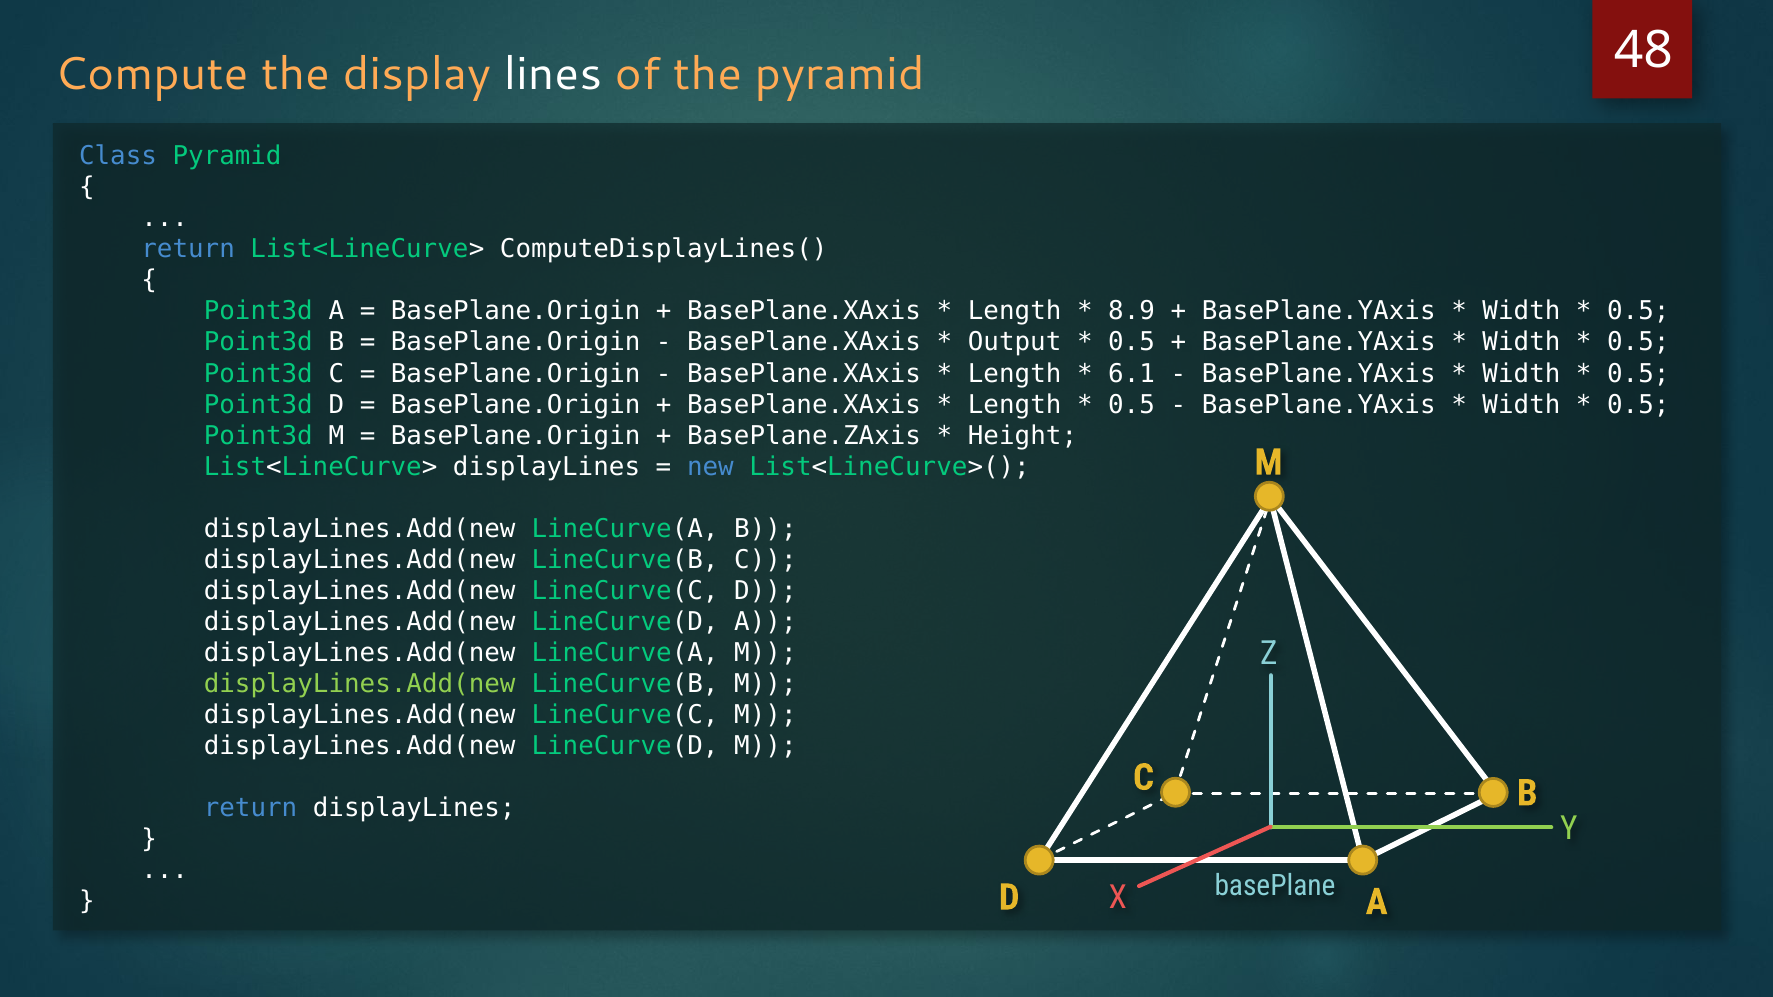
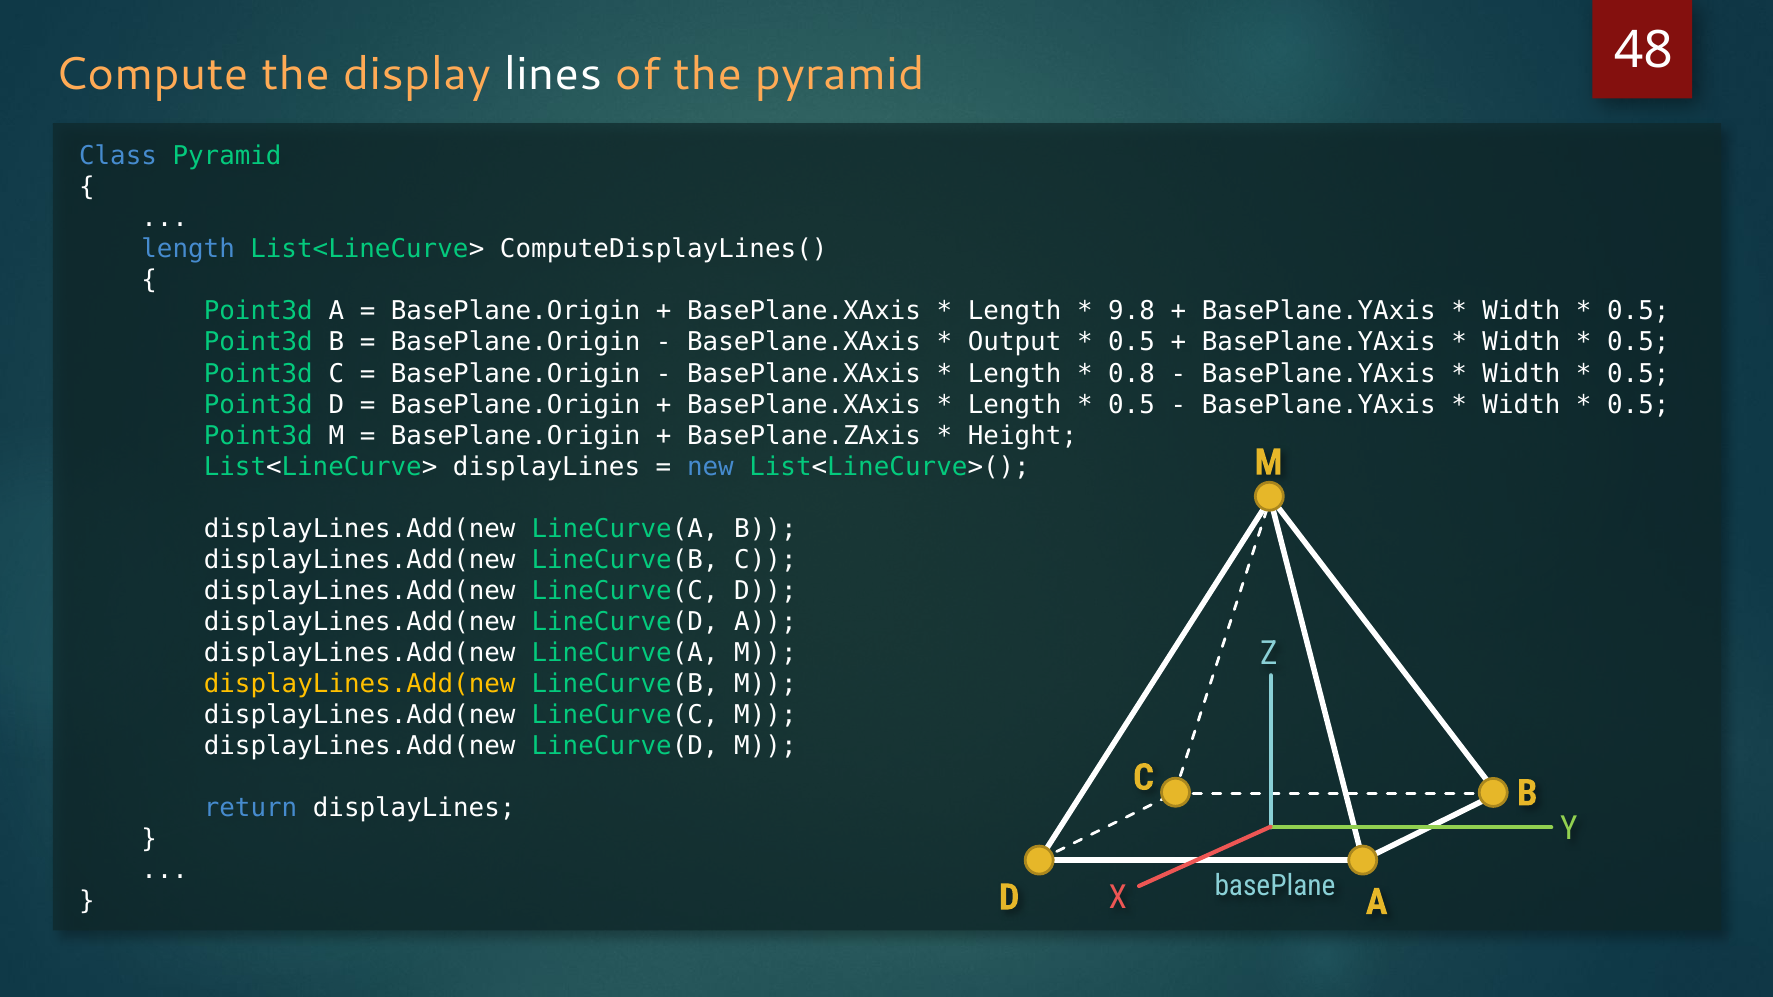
return: return -> length (188, 249)
8.9: 8.9 -> 9.8 (1132, 311)
6.1: 6.1 -> 0.8 (1132, 374)
displayLines.Add(new colour: light green -> yellow (360, 684)
